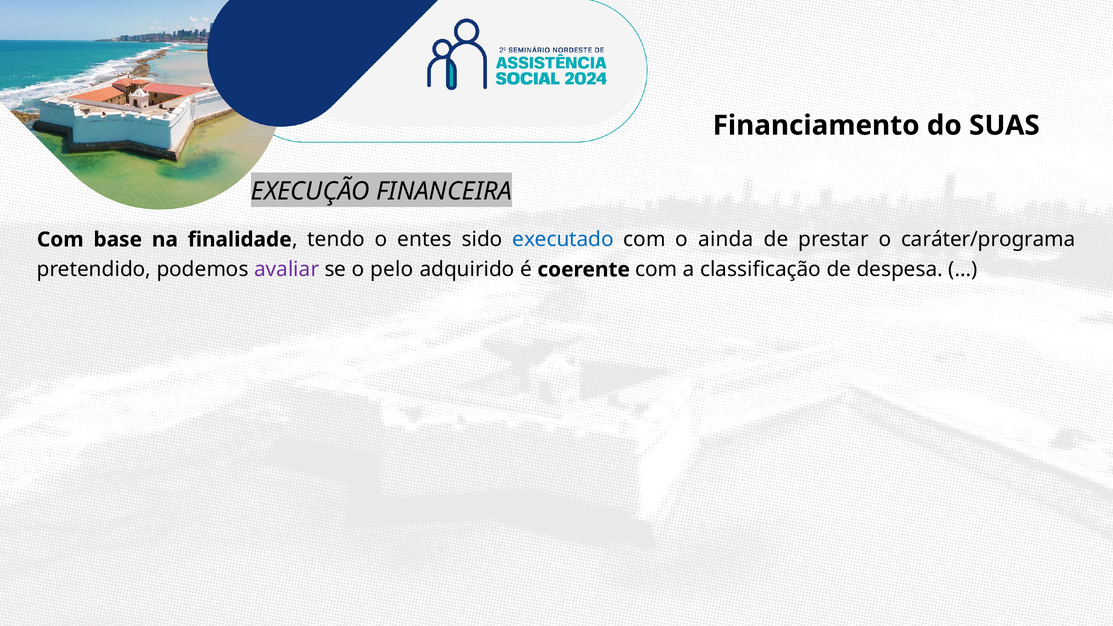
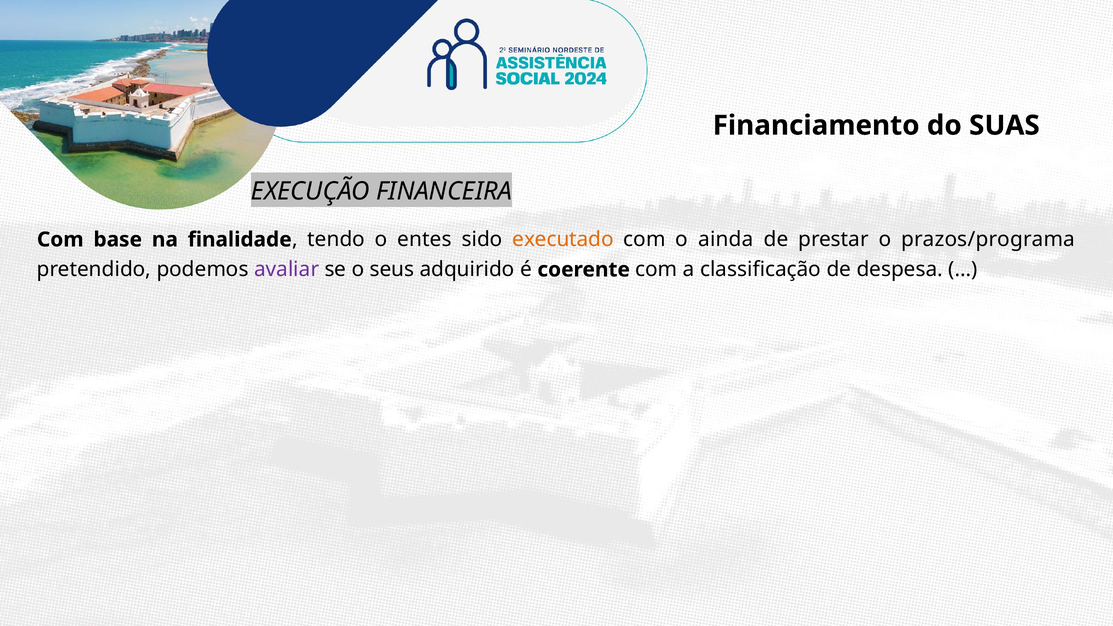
executado colour: blue -> orange (563, 240)
caráter/programa: caráter/programa -> prazos/programa (988, 240)
pelo: pelo -> seus (392, 270)
